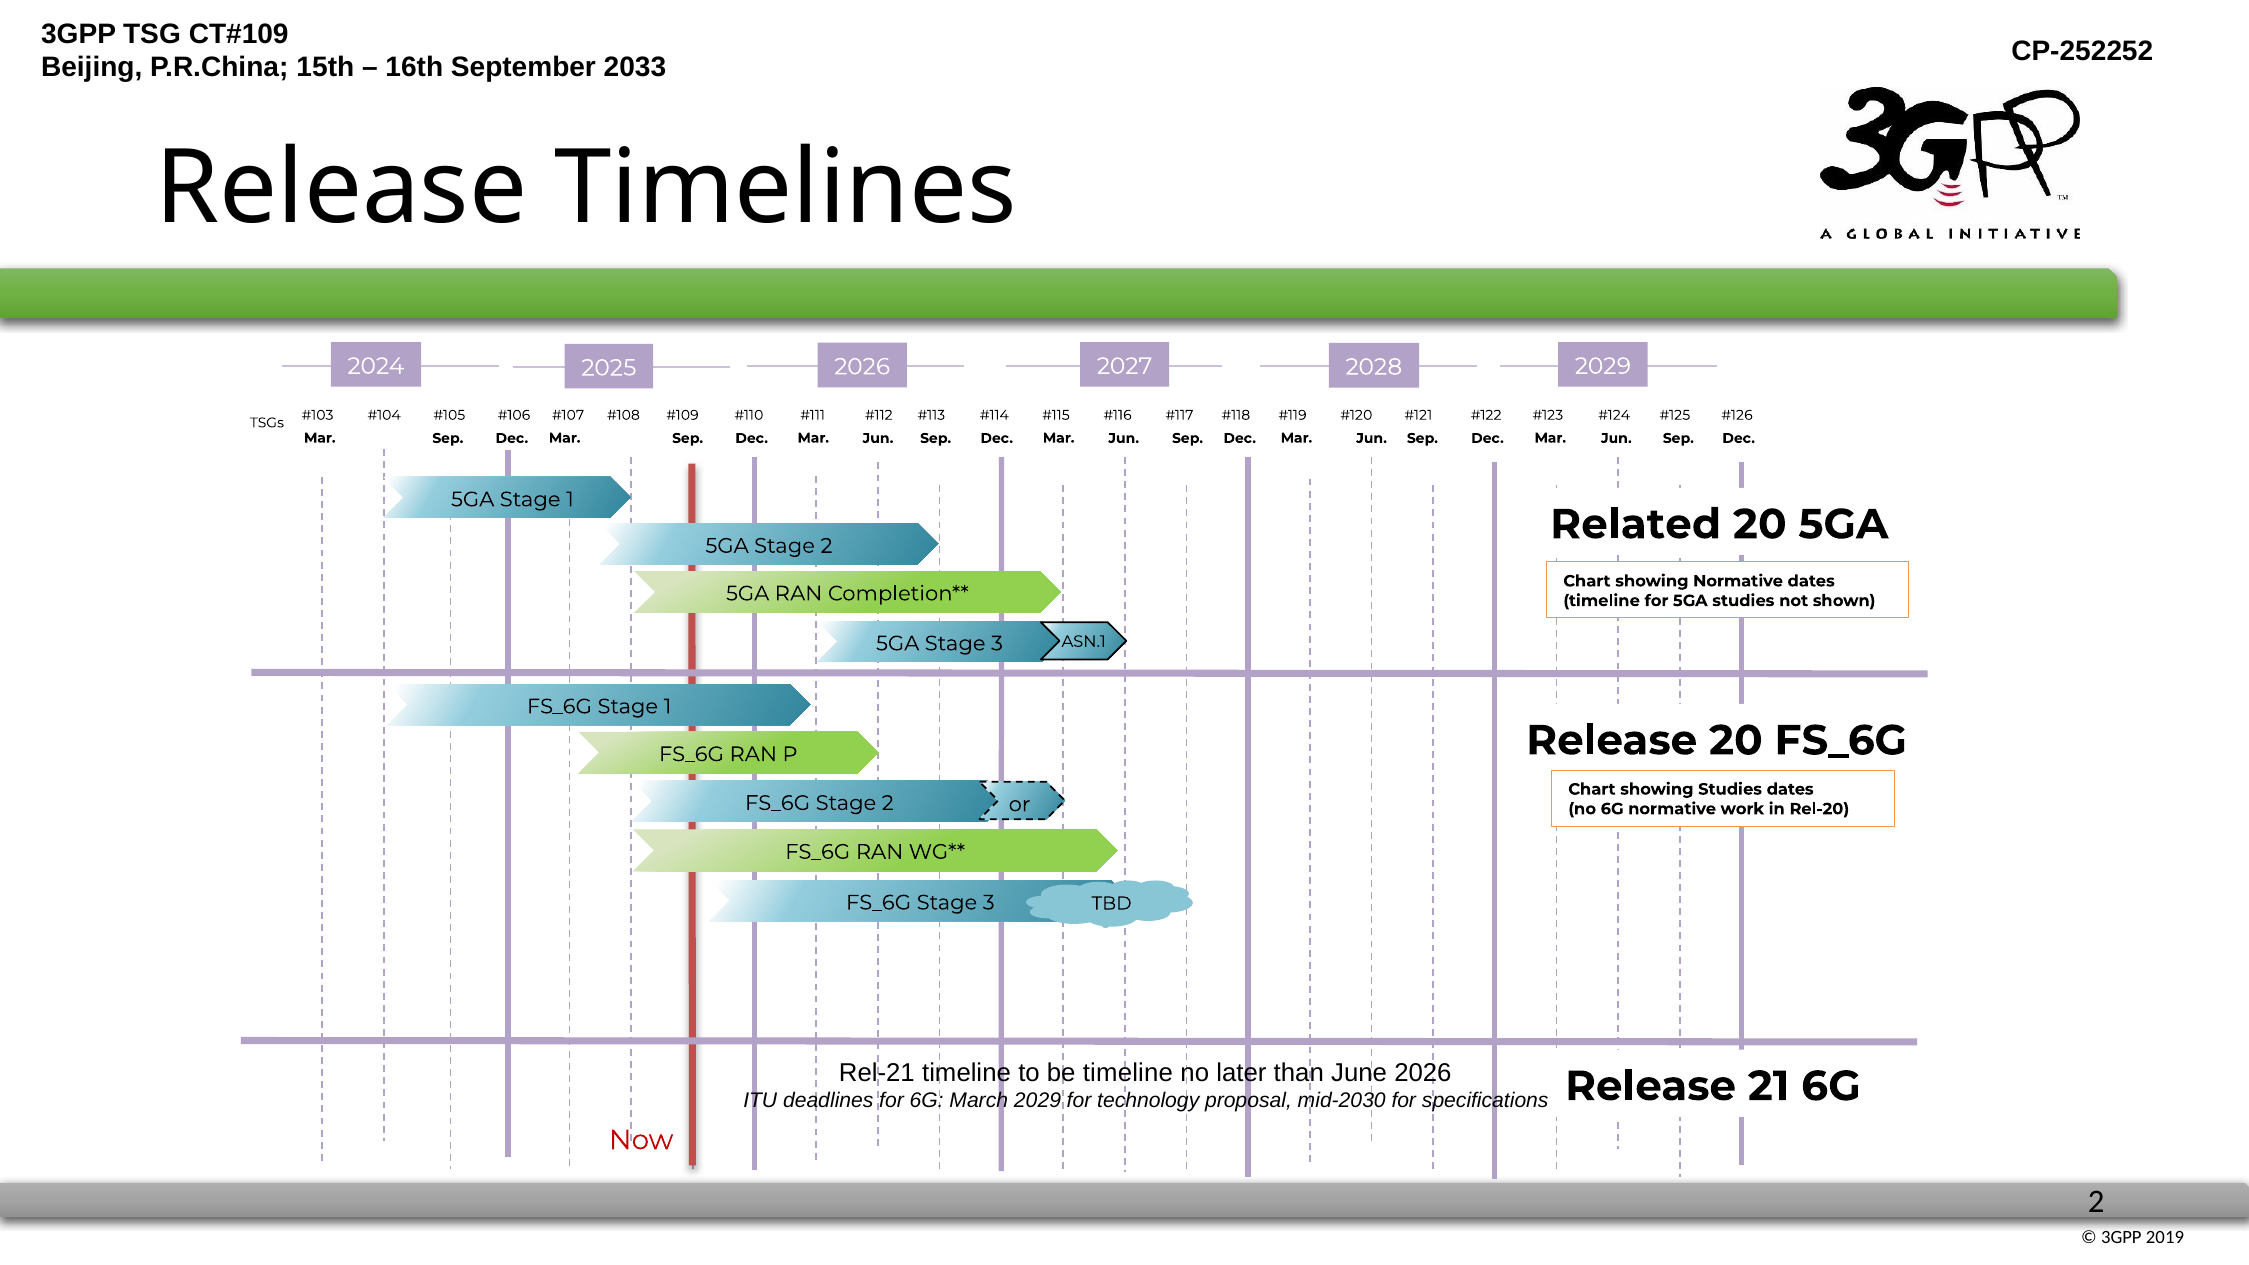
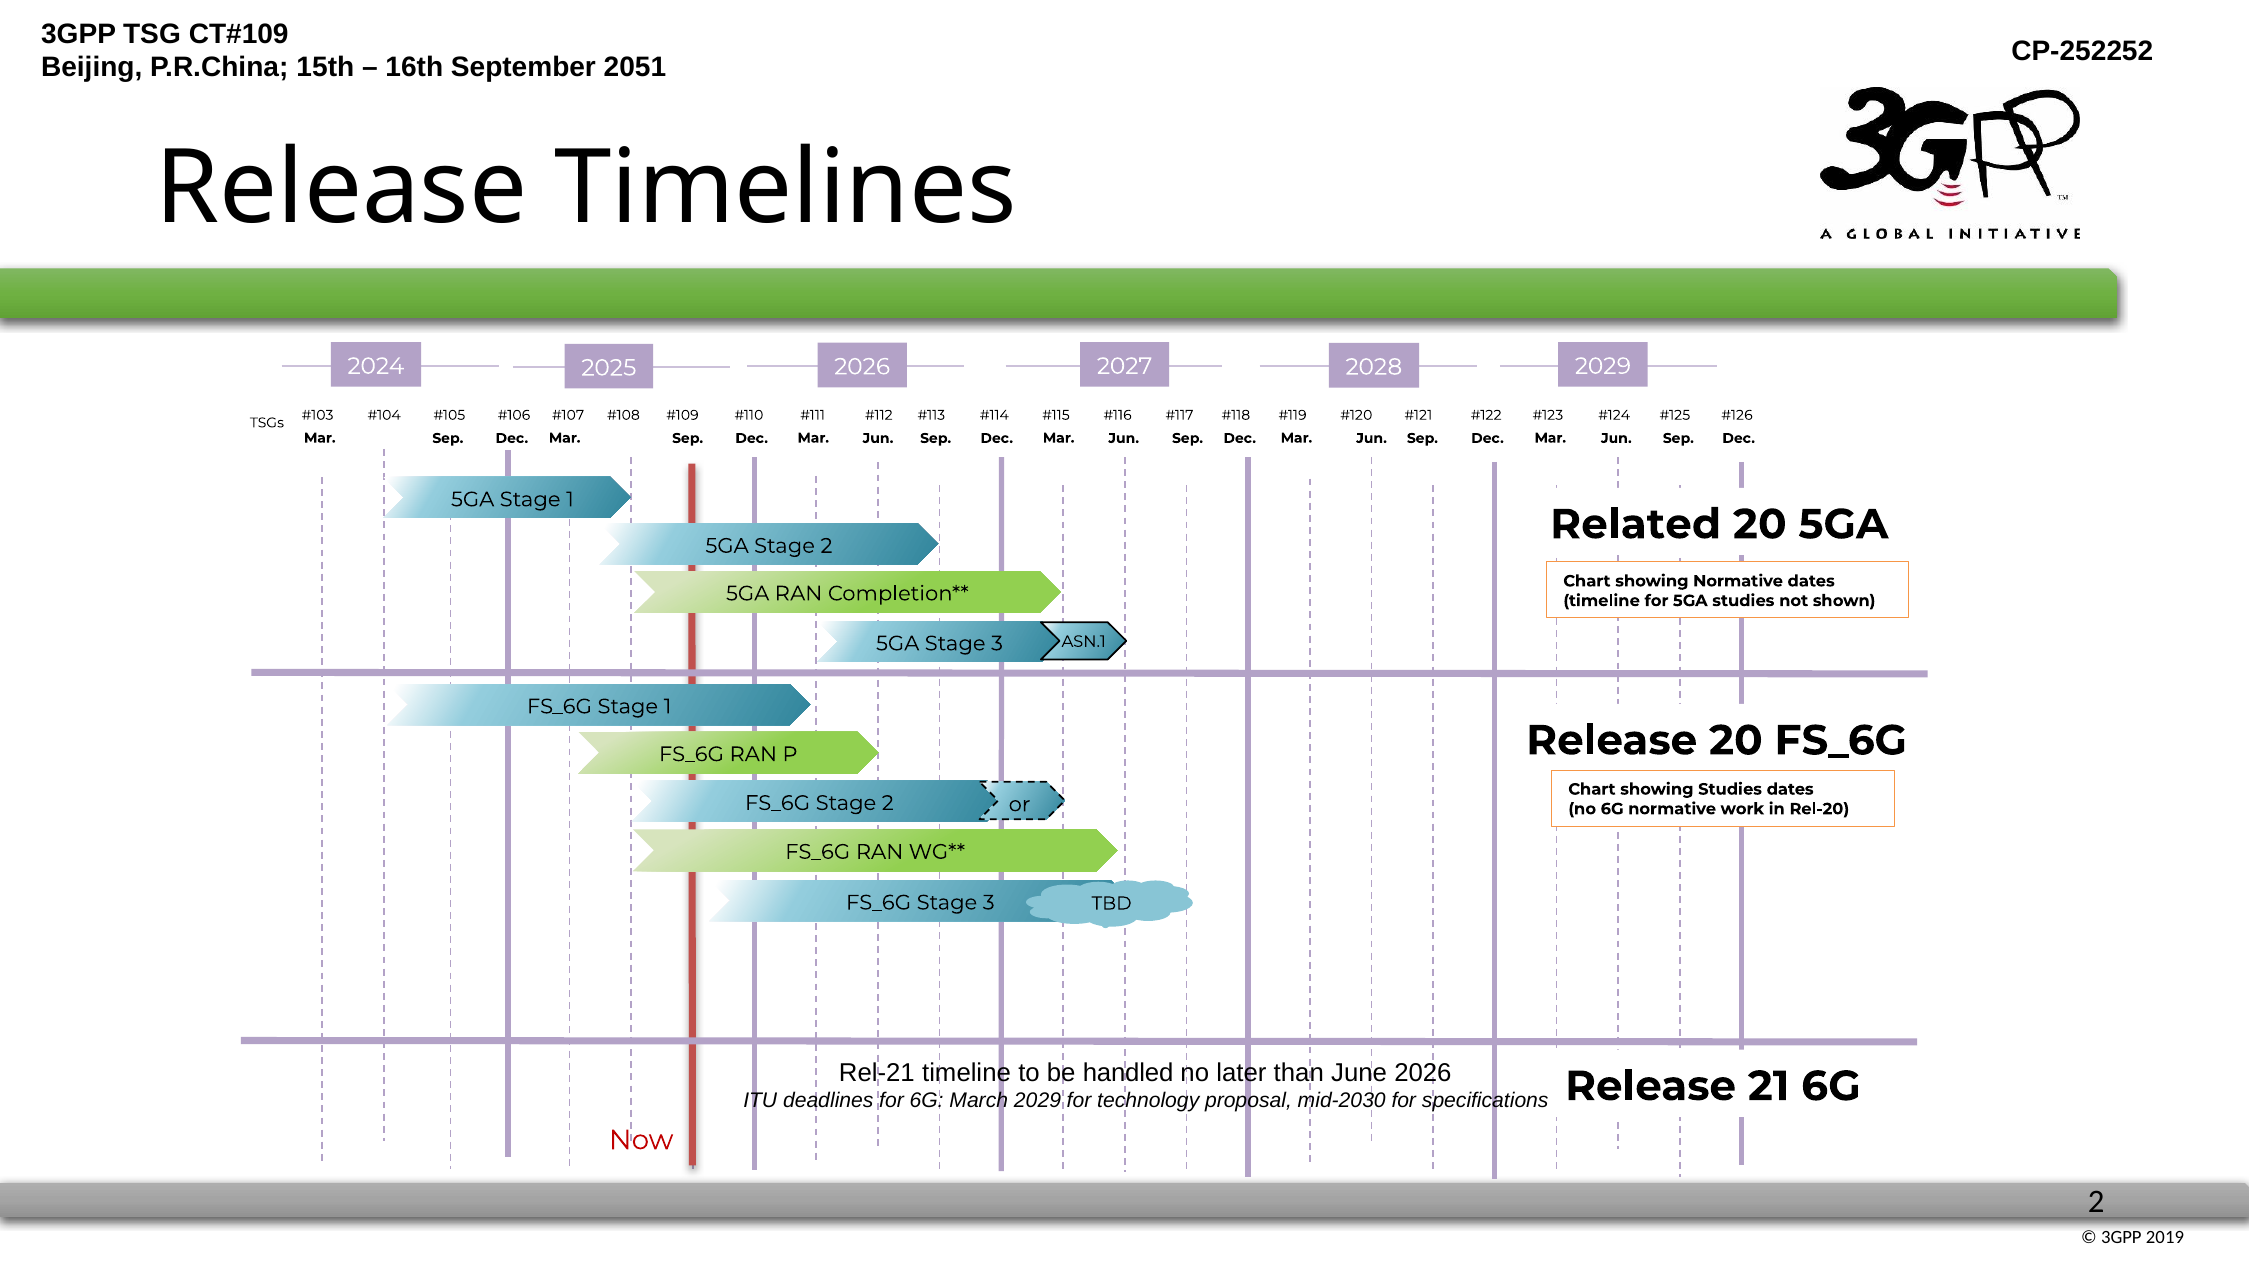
2033: 2033 -> 2051 (635, 67)
be timeline: timeline -> handled (1128, 1073)
